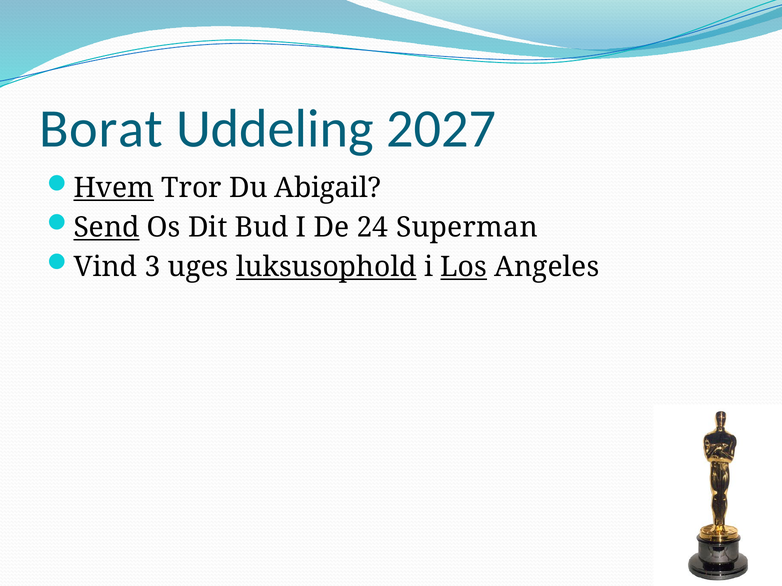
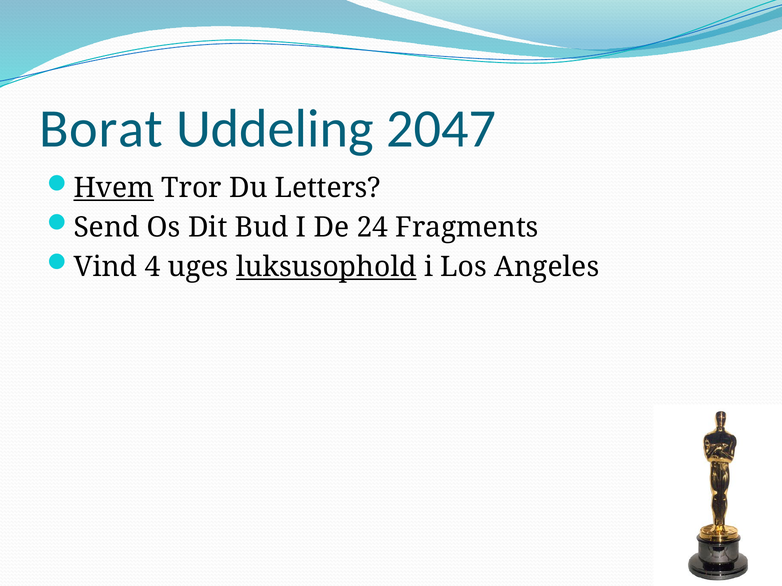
2027: 2027 -> 2047 (441, 129)
Abigail: Abigail -> Letters (328, 188)
Send underline: present -> none (107, 228)
Superman: Superman -> Fragments (467, 228)
3: 3 -> 4 (152, 267)
Los underline: present -> none (464, 267)
